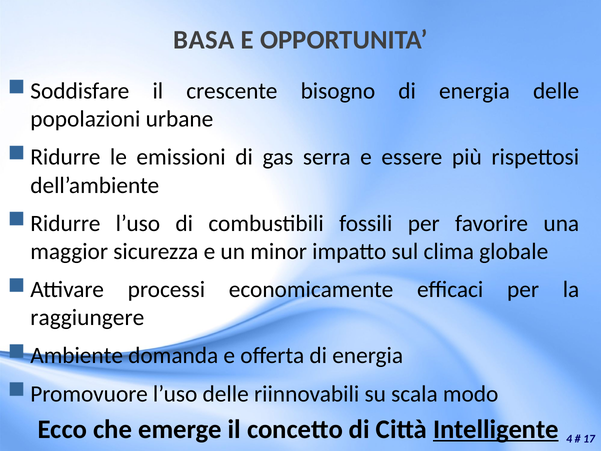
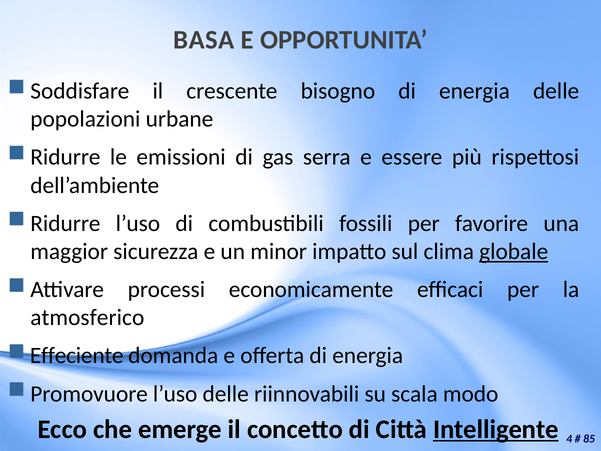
globale underline: none -> present (514, 251)
raggiungere: raggiungere -> atmosferico (87, 317)
Ambiente: Ambiente -> Effeciente (77, 356)
17: 17 -> 85 (589, 439)
